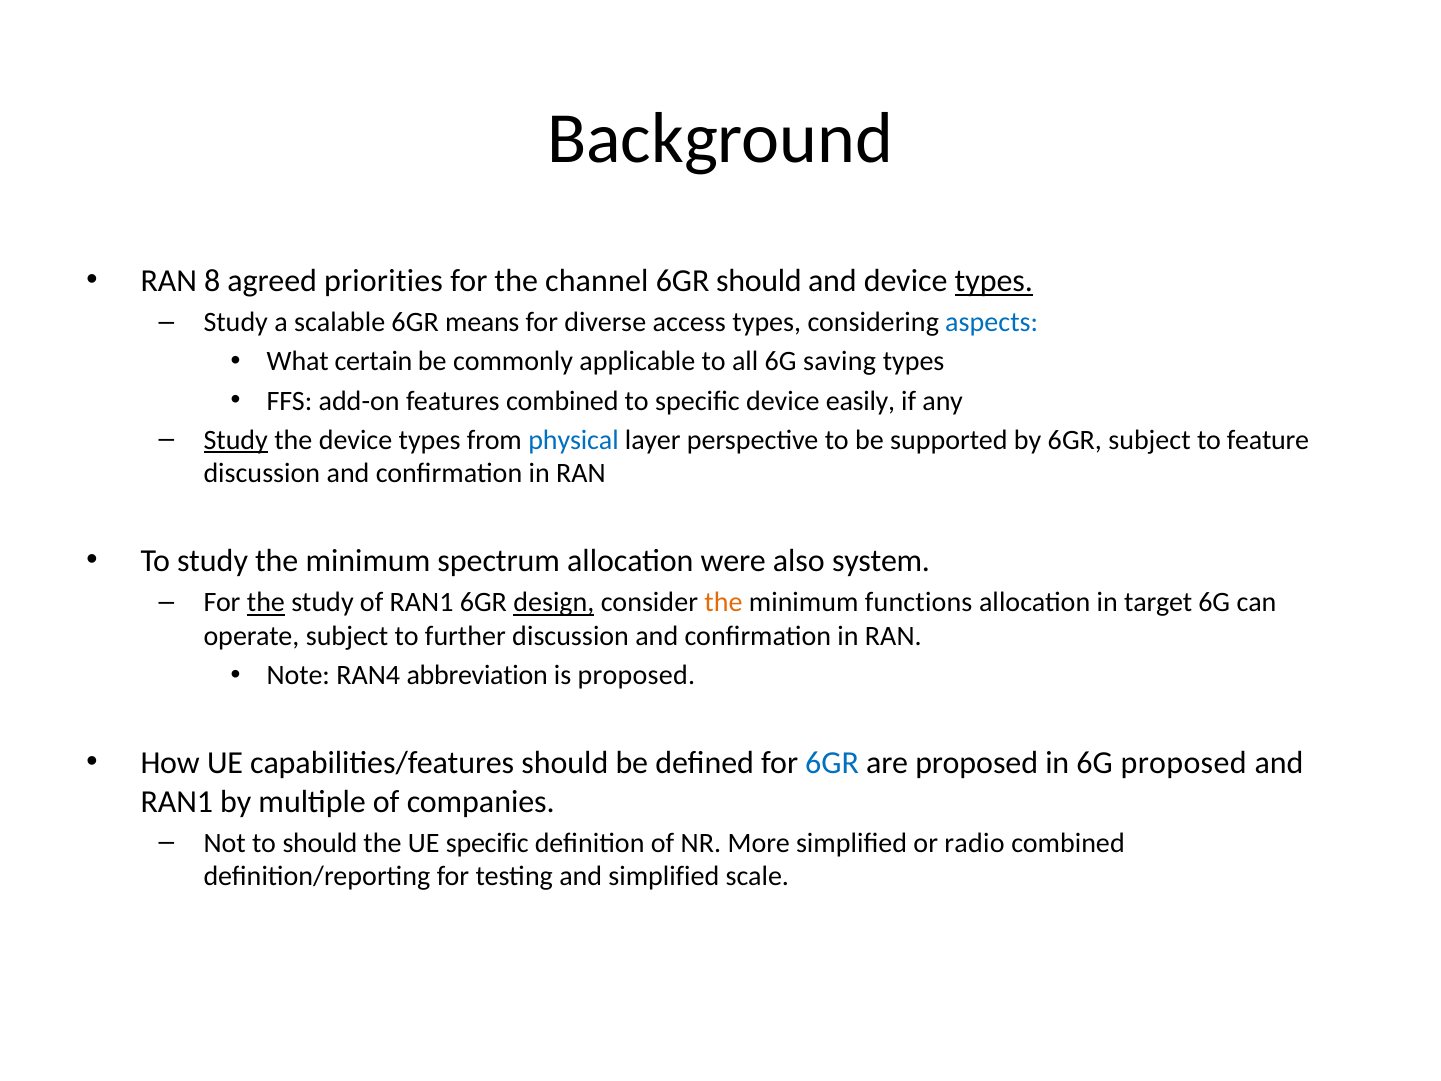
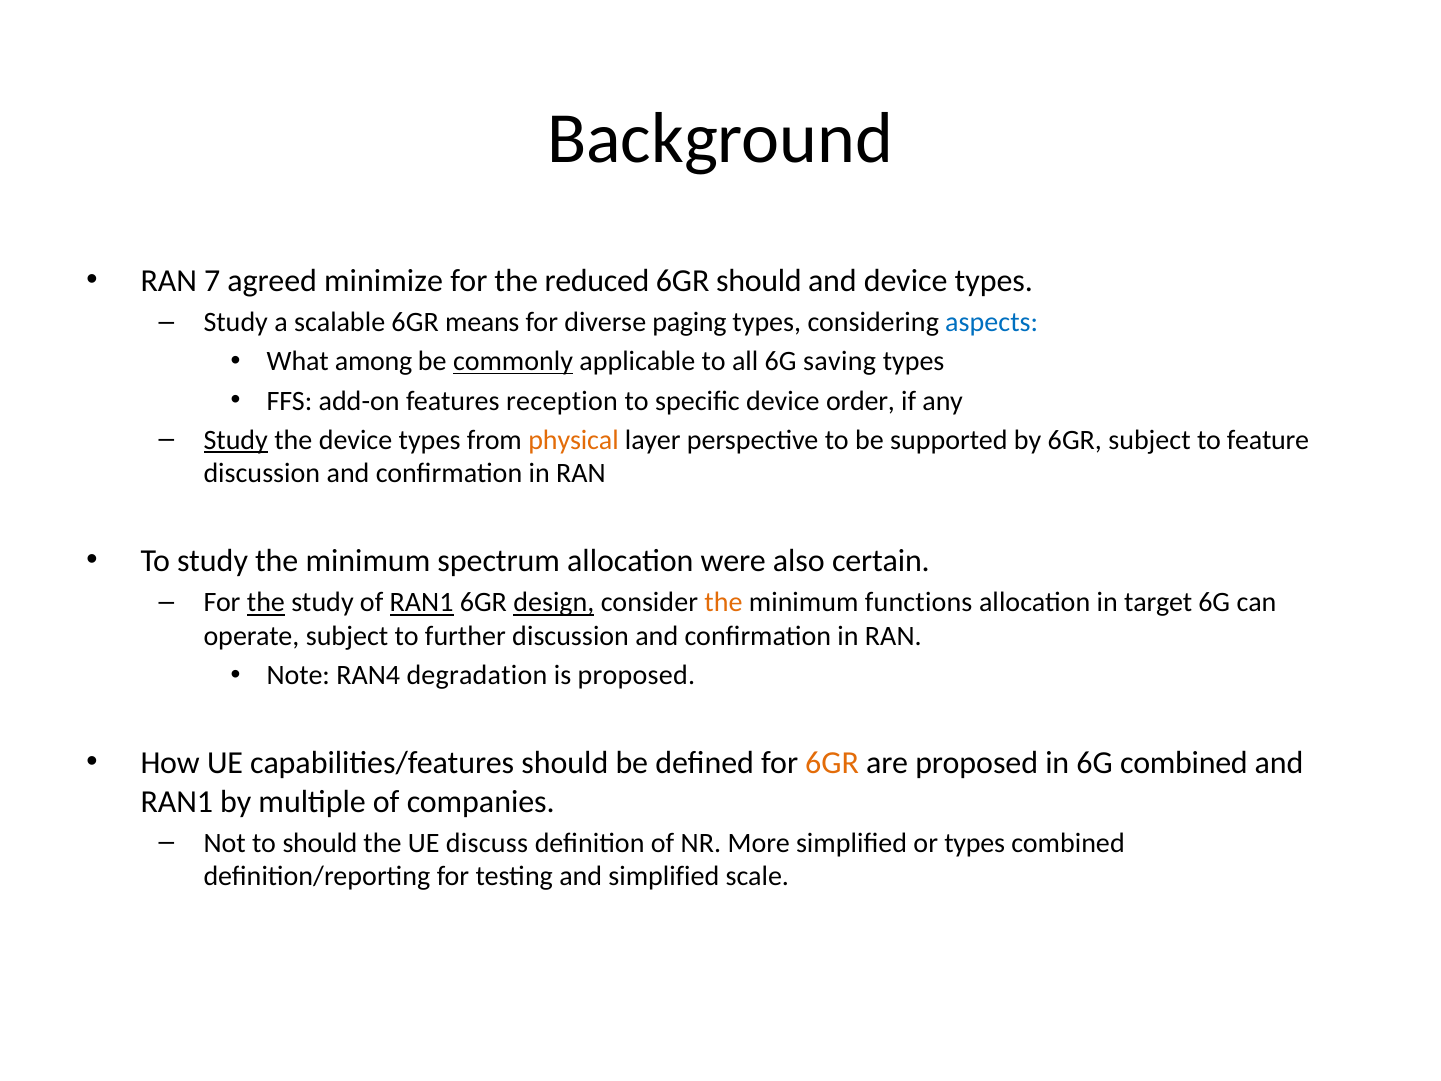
8: 8 -> 7 (212, 281)
priorities: priorities -> minimize (384, 281)
channel: channel -> reduced (597, 281)
types underline: present -> none (994, 281)
access: access -> paging (689, 322)
certain: certain -> among (374, 361)
commonly underline: none -> present (513, 361)
features combined: combined -> reception (562, 401)
easily: easily -> order (860, 401)
physical colour: blue -> orange (573, 440)
system: system -> certain (881, 561)
RAN1 underline: none -> present (422, 602)
abbreviation: abbreviation -> degradation (477, 675)
6GR colour: blue -> orange (832, 763)
6G proposed: proposed -> combined (1184, 763)
UE specific: specific -> discuss (487, 843)
or radio: radio -> types (975, 843)
